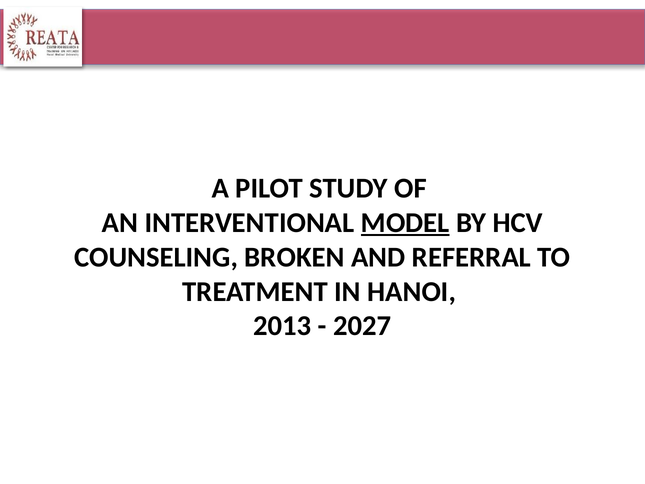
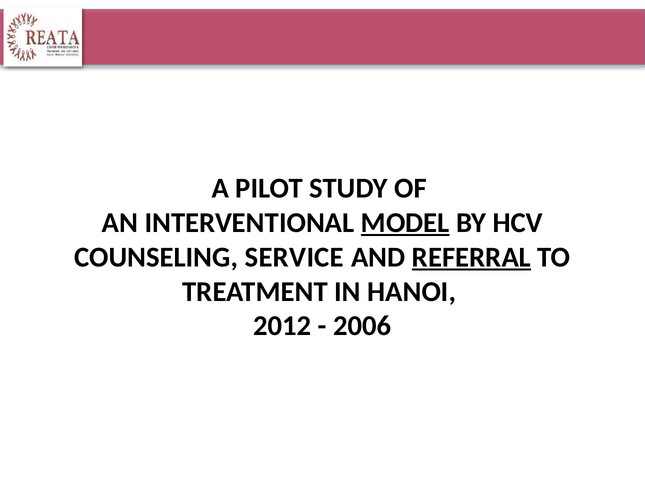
BROKEN: BROKEN -> SERVICE (294, 257)
REFERRAL underline: none -> present (471, 257)
2013: 2013 -> 2012 (282, 326)
2027: 2027 -> 2006 (362, 326)
